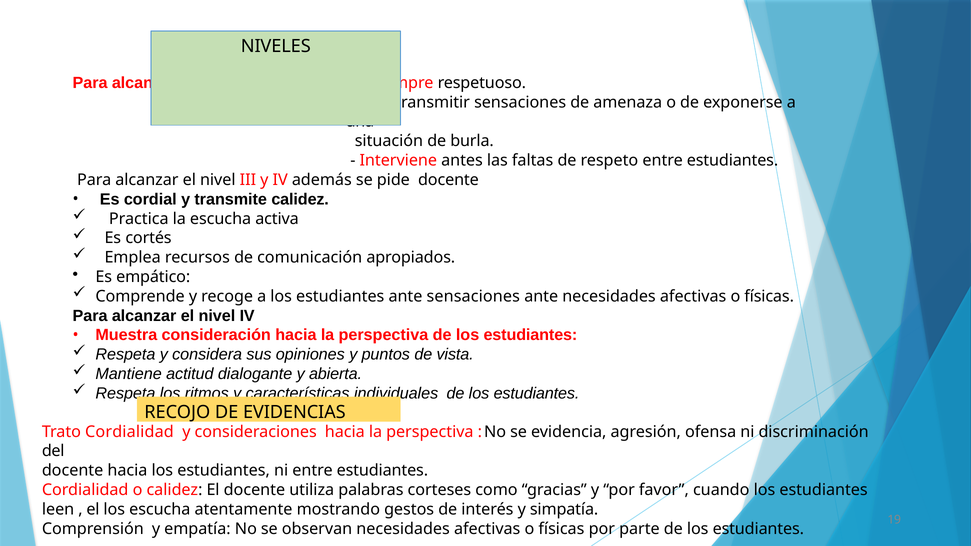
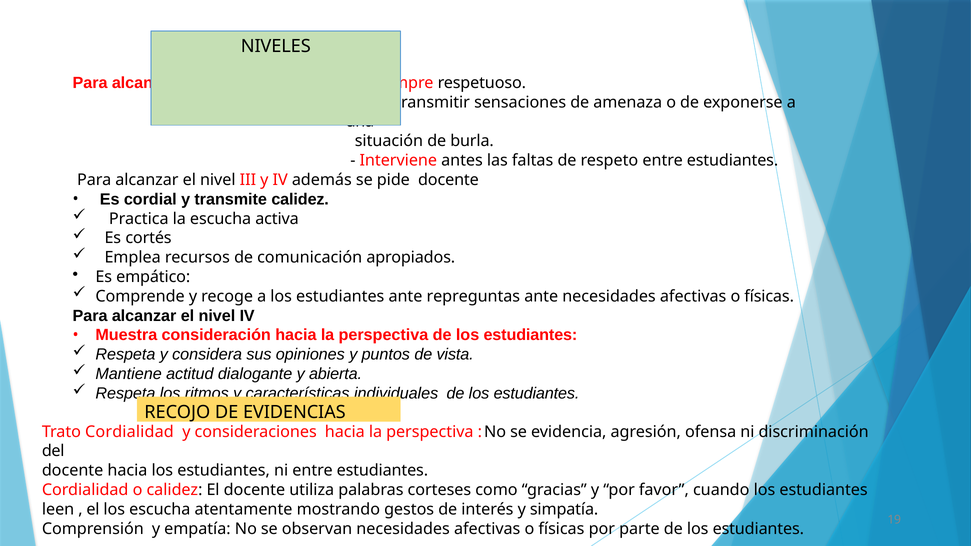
ante sensaciones: sensaciones -> repreguntas (473, 296)
